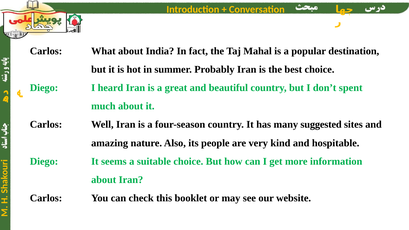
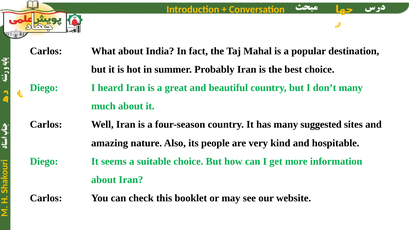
don’t spent: spent -> many (351, 88)
